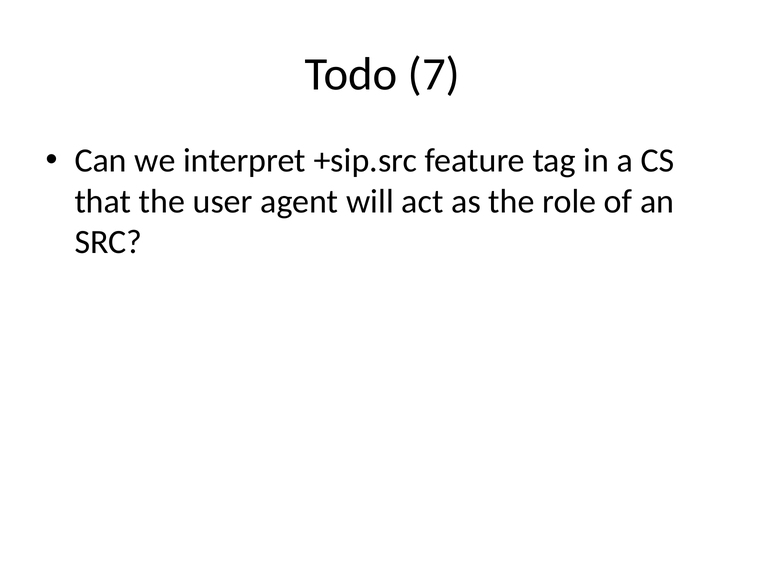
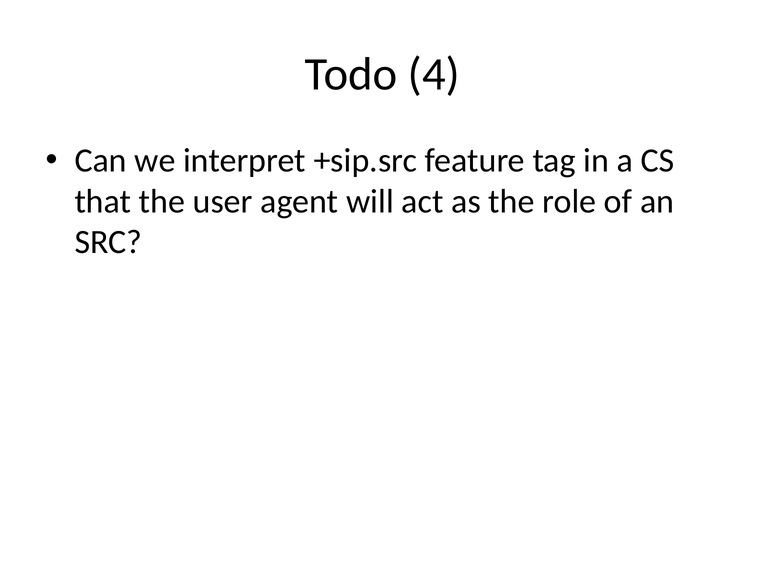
7: 7 -> 4 (434, 74)
